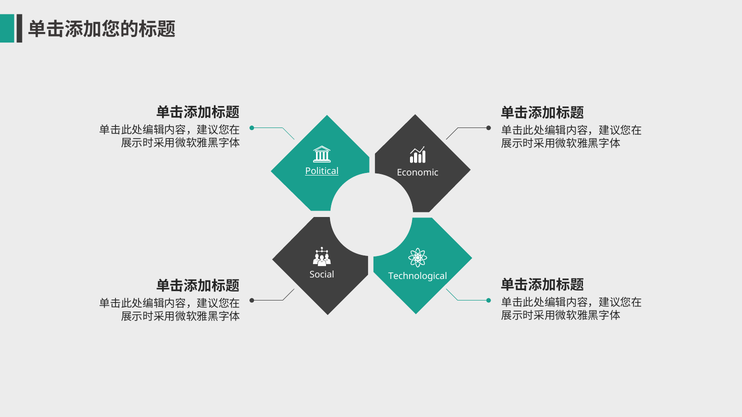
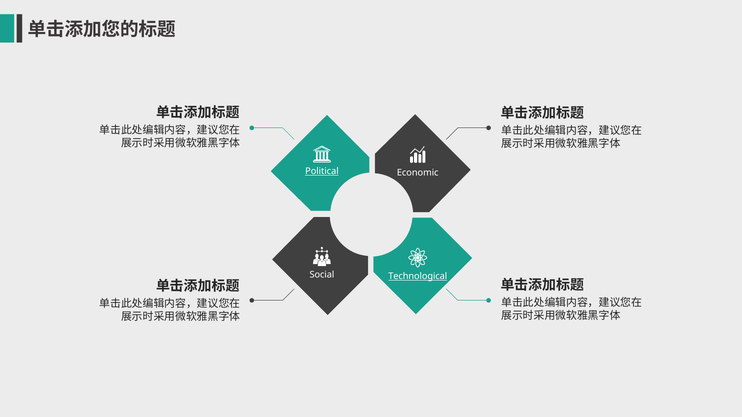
Technological underline: none -> present (418, 277)
